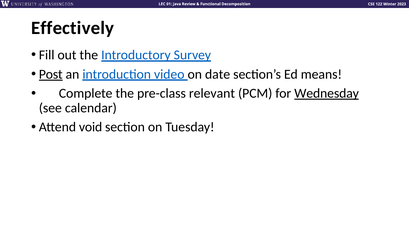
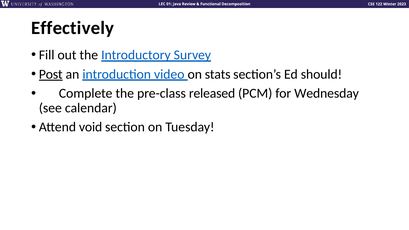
date: date -> stats (218, 74)
means: means -> should (321, 74)
relevant: relevant -> released (212, 93)
Wednesday underline: present -> none (327, 93)
